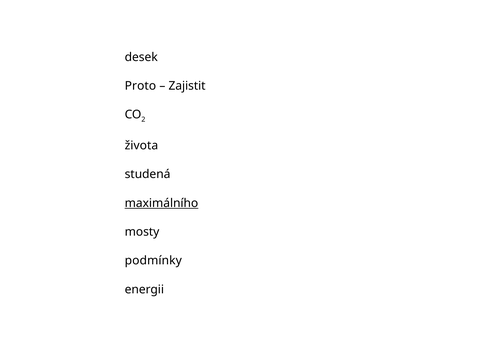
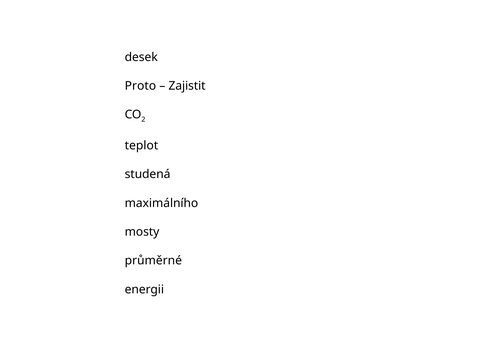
života: života -> teplot (141, 145)
maximálního underline: present -> none (161, 203)
podmínky: podmínky -> průměrné (153, 261)
